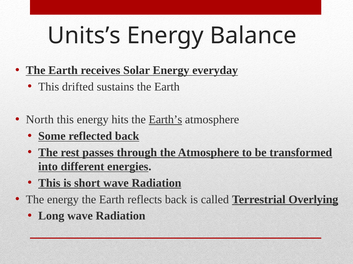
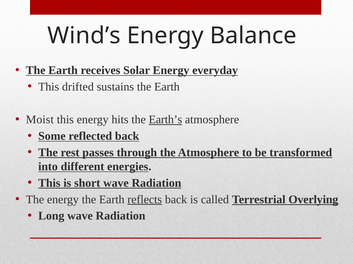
Units’s: Units’s -> Wind’s (84, 36)
North: North -> Moist (40, 120)
reflects underline: none -> present (145, 200)
